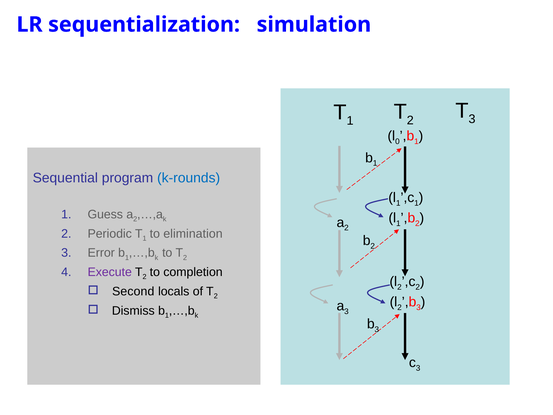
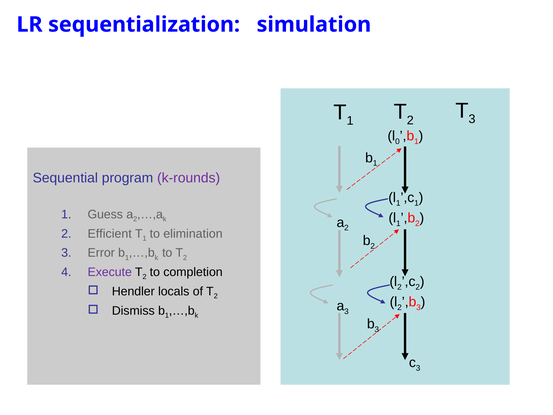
k-rounds colour: blue -> purple (189, 178)
Periodic: Periodic -> Efficient (110, 234)
Second: Second -> Hendler (133, 291)
